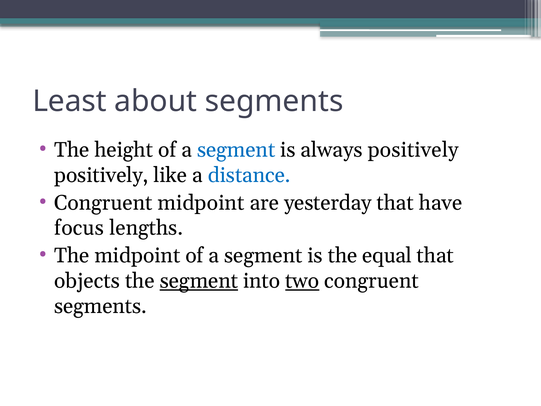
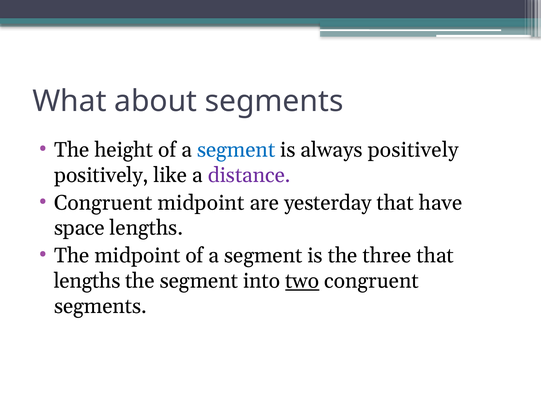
Least: Least -> What (69, 101)
distance colour: blue -> purple (249, 175)
focus: focus -> space (79, 228)
equal: equal -> three (387, 255)
objects: objects -> lengths (87, 281)
segment underline: present -> none (199, 281)
